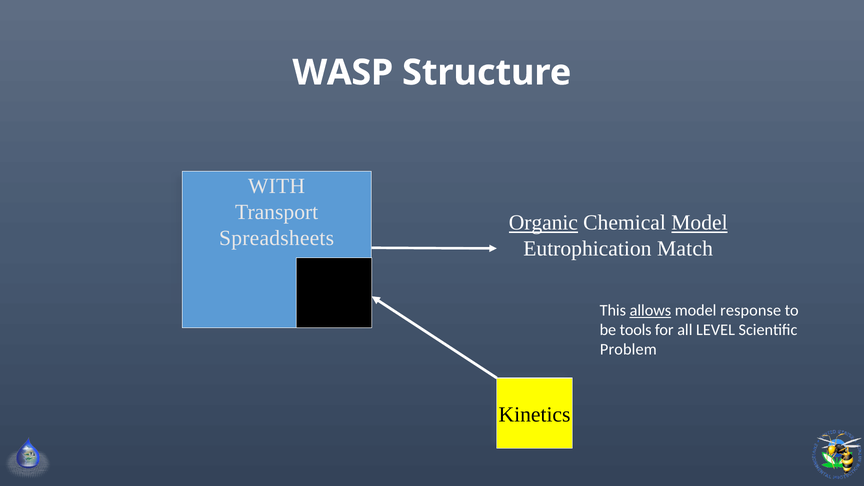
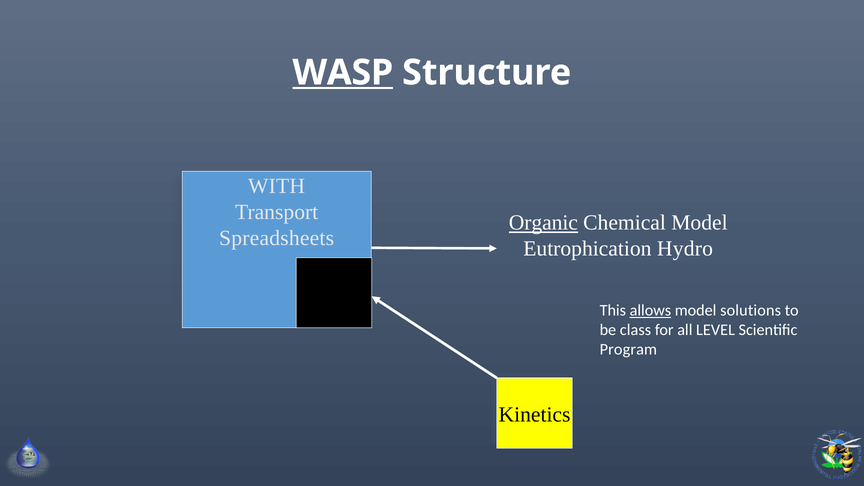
WASP underline: none -> present (343, 73)
Model underline: present -> none (699, 223)
Match: Match -> Hydro (685, 249)
response: response -> solutions (751, 310)
tools: tools -> class (635, 330)
Problem: Problem -> Program (628, 349)
